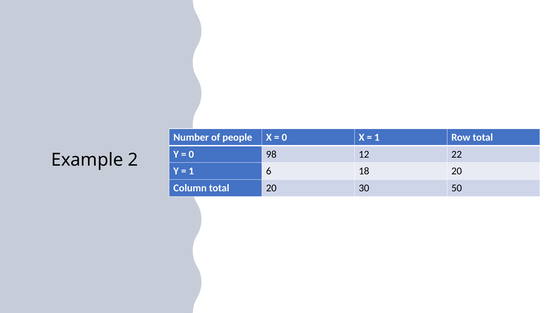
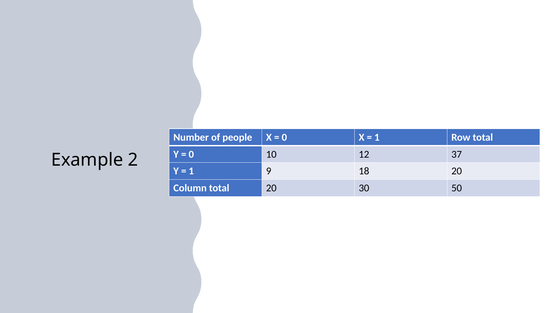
98: 98 -> 10 (271, 154)
22: 22 -> 37 (457, 154)
6: 6 -> 9 (269, 171)
